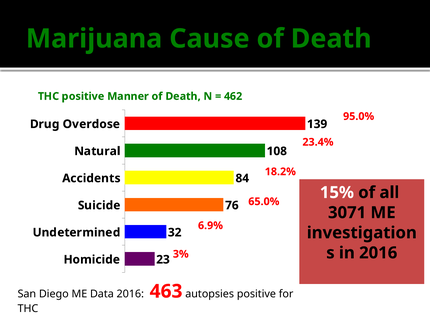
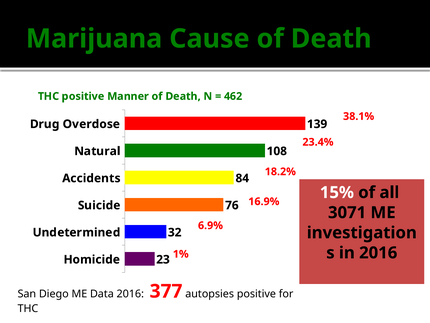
95.0%: 95.0% -> 38.1% (359, 116)
65.0%: 65.0% -> 16.9% (264, 201)
3%: 3% -> 1% (181, 254)
463: 463 -> 377 (166, 291)
